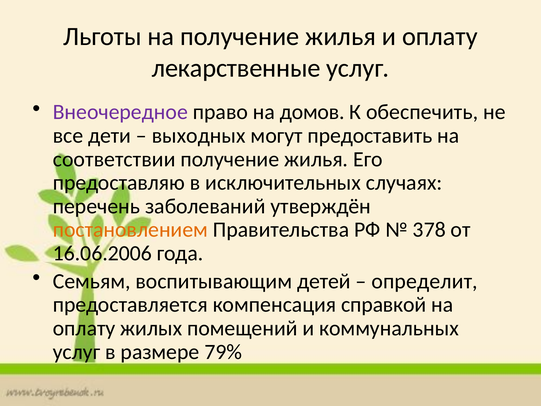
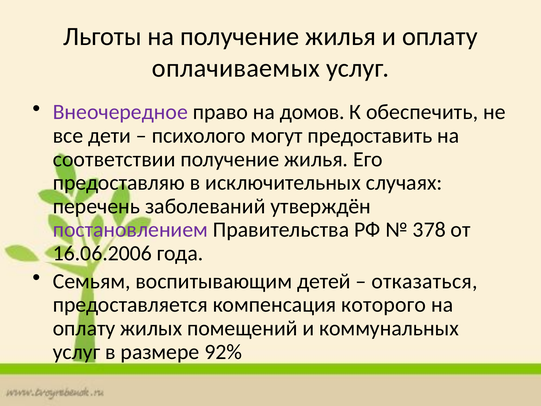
лекарственные: лекарственные -> оплачиваемых (236, 68)
выходных: выходных -> психолого (199, 136)
постановлением colour: orange -> purple (130, 230)
определит: определит -> отказаться (425, 281)
справкой: справкой -> которого (384, 305)
79%: 79% -> 92% (223, 352)
